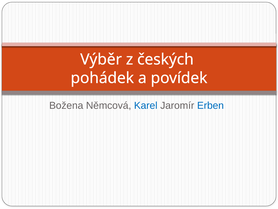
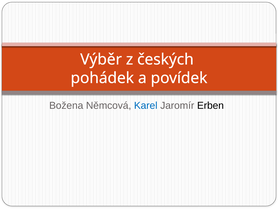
Erben colour: blue -> black (210, 105)
